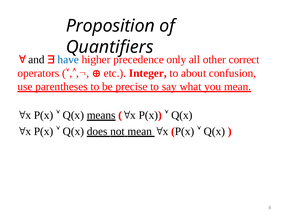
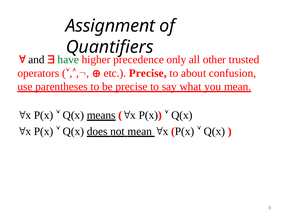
Proposition: Proposition -> Assignment (110, 26)
have colour: blue -> green (68, 60)
correct: correct -> trusted (244, 60)
etc Integer: Integer -> Precise (148, 73)
